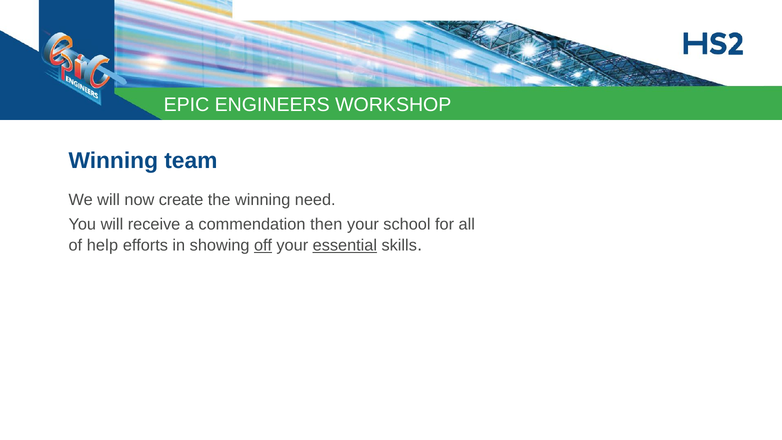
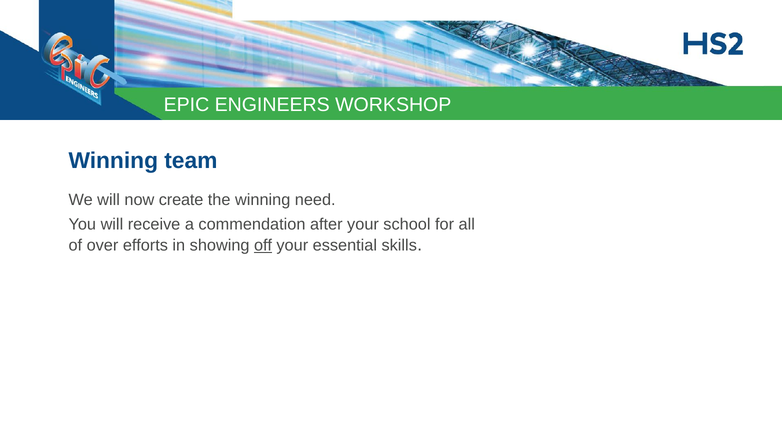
then: then -> after (326, 224)
help: help -> over (103, 245)
essential underline: present -> none (345, 245)
